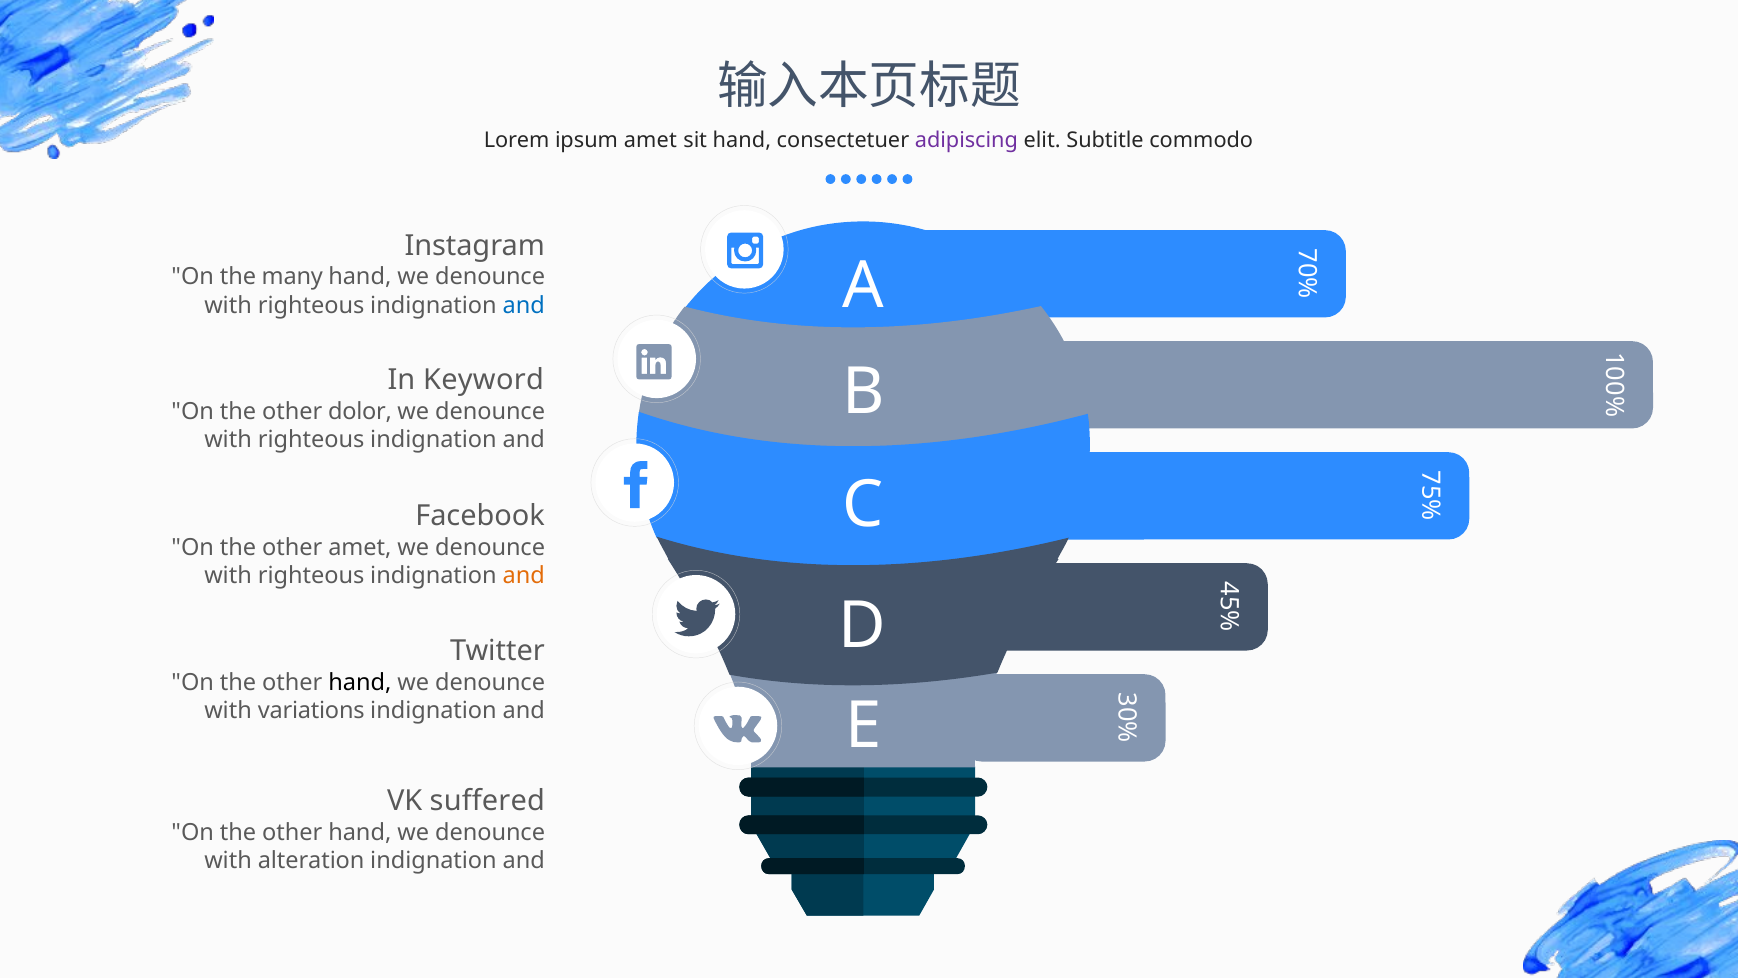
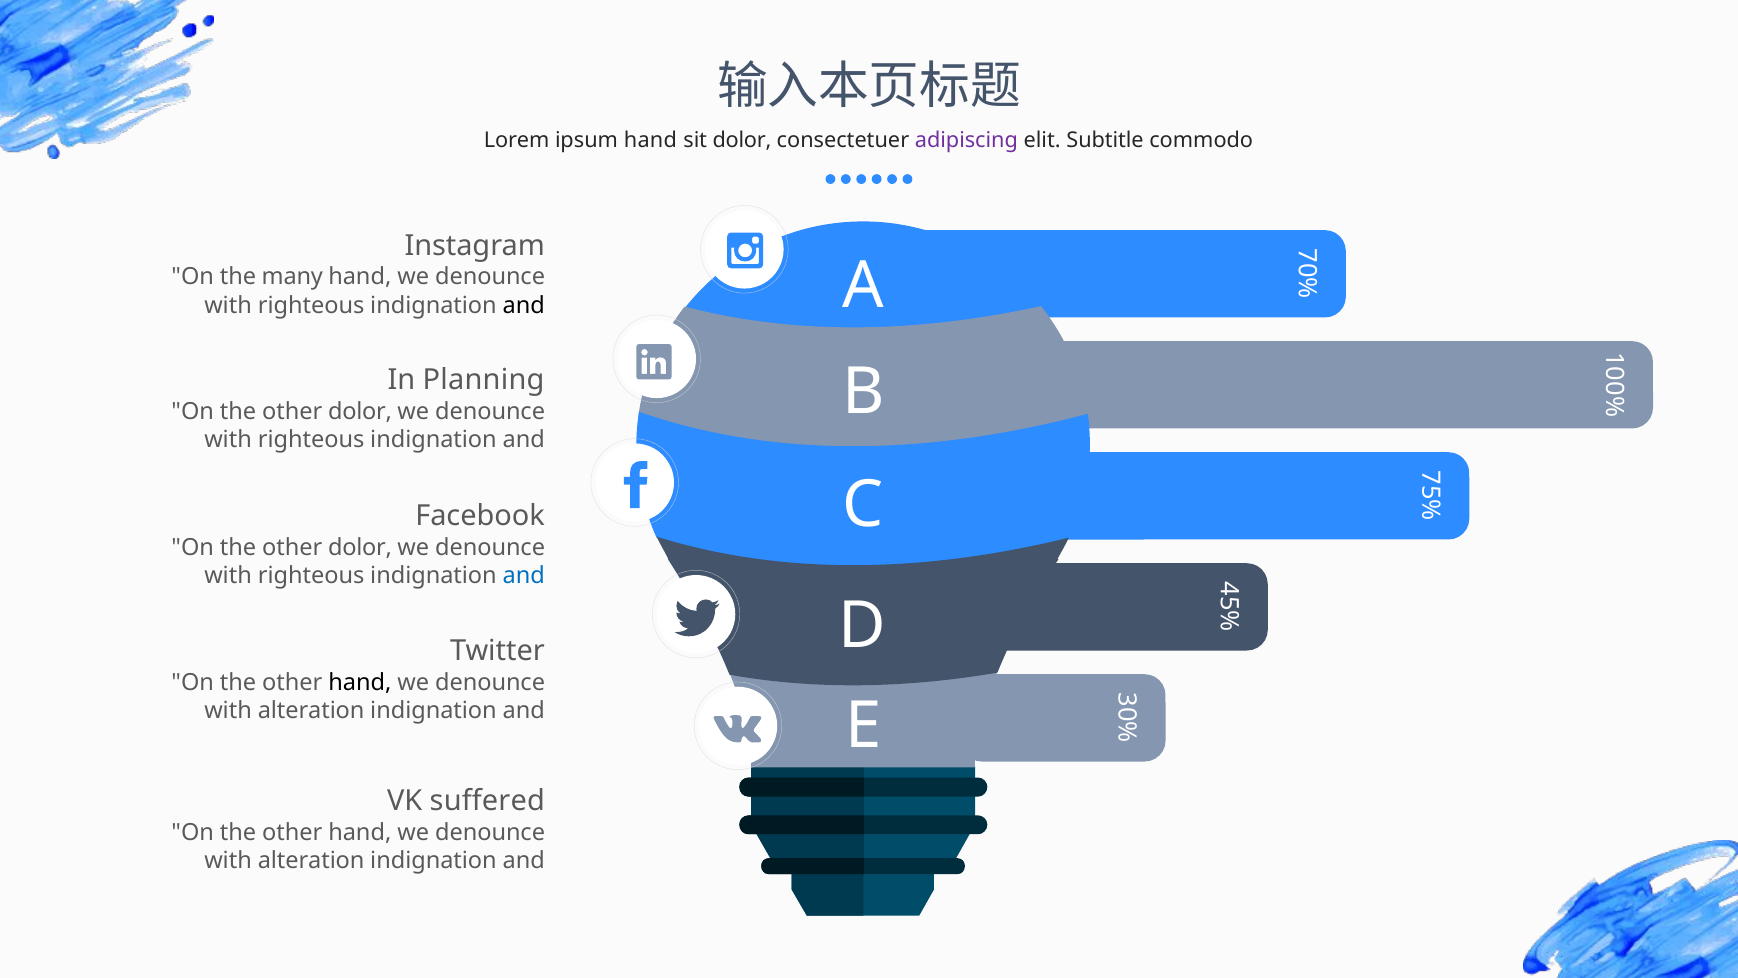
ipsum amet: amet -> hand (650, 140)
sit hand: hand -> dolor (742, 140)
and colour: blue -> black (524, 305)
Keyword: Keyword -> Planning (484, 380)
amet: amet -> dolor (360, 547)
and colour: orange -> blue (524, 576)
variations: variations -> alteration (311, 710)
